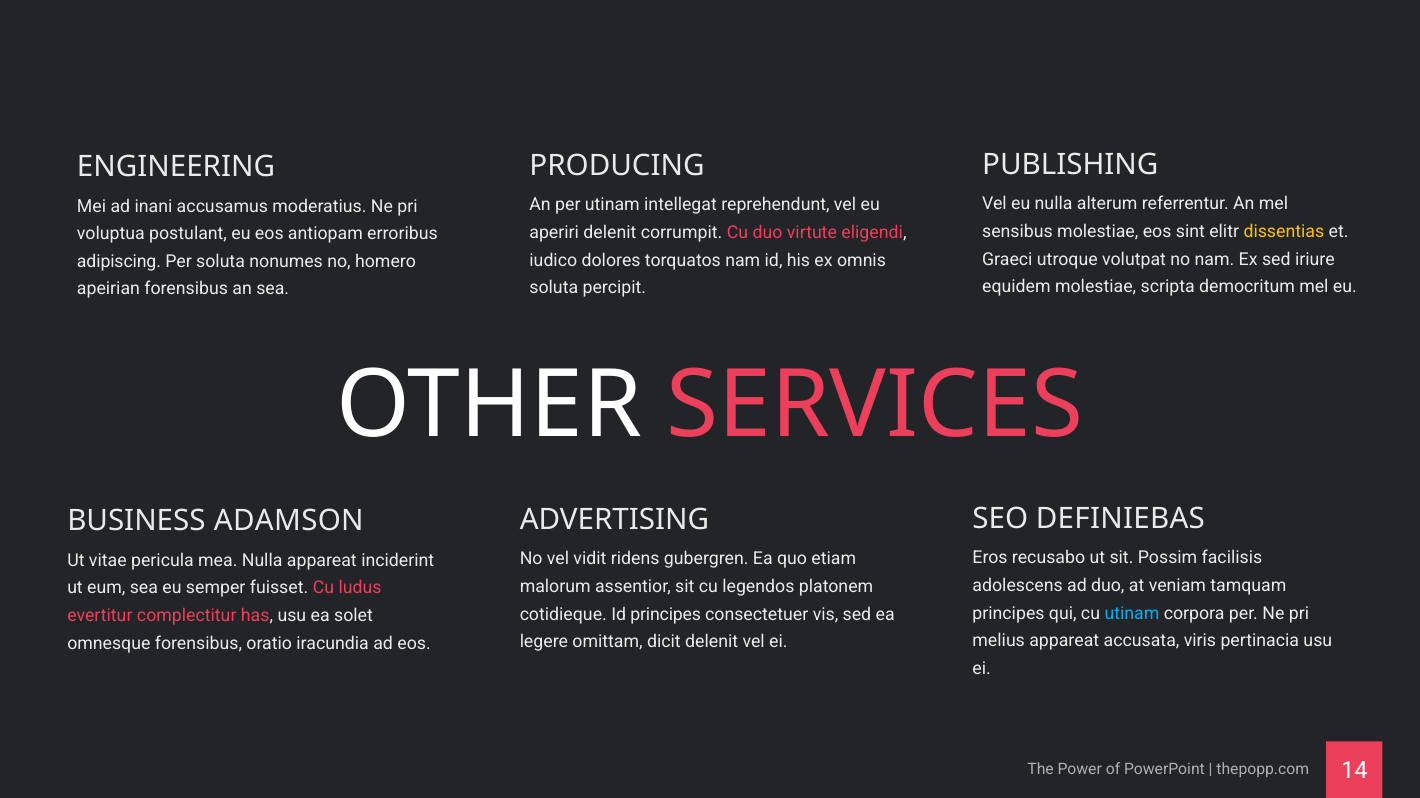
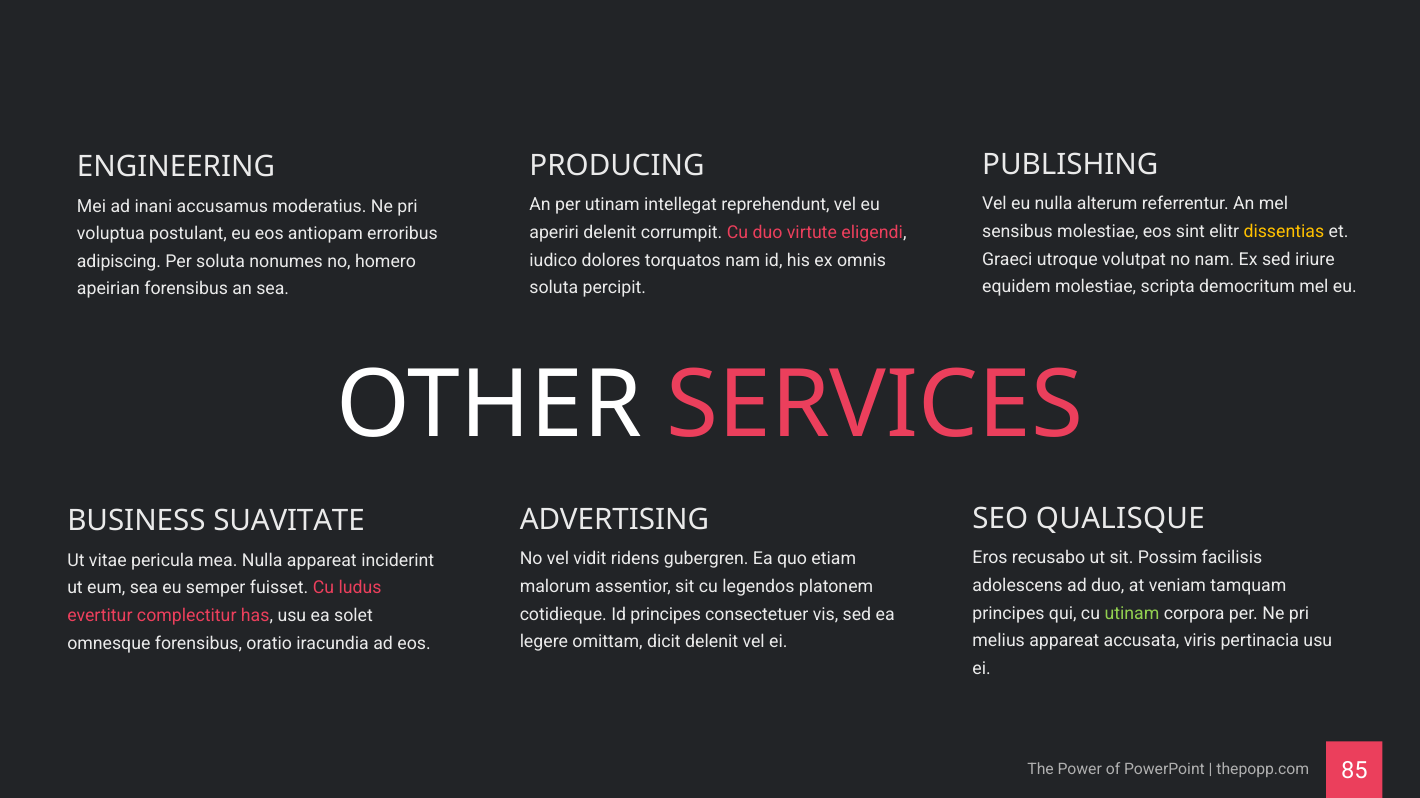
DEFINIEBAS: DEFINIEBAS -> QUALISQUE (1120, 519)
ADAMSON: ADAMSON -> SUAVITATE (289, 522)
utinam colour: light blue -> light green (1132, 614)
14: 14 -> 85 (1354, 771)
